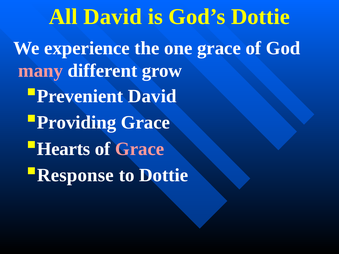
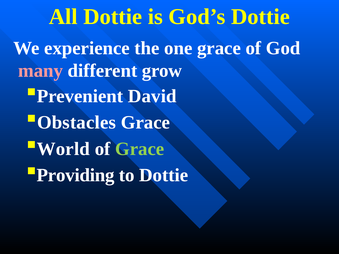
All David: David -> Dottie (113, 17)
Providing: Providing -> Obstacles (76, 123)
Hearts: Hearts -> World (63, 149)
Grace colour: pink -> light green (140, 149)
Response: Response -> Providing (76, 175)
